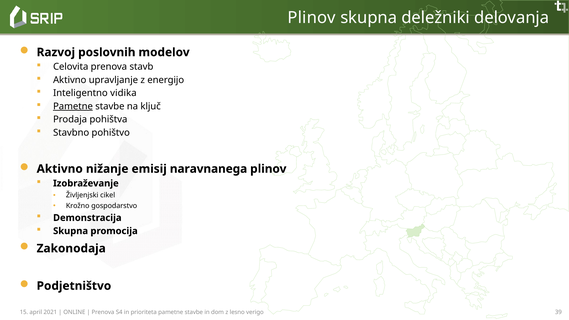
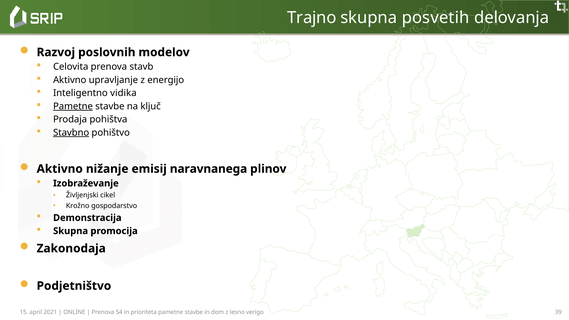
Plinov: Plinov -> Trajno (312, 18)
deležniki: deležniki -> posvetih (436, 18)
Stavbno underline: none -> present (71, 133)
